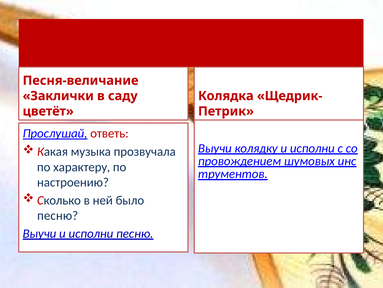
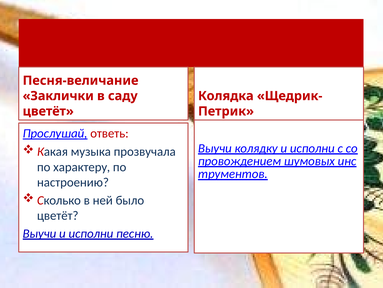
песню: песню -> цветёт (58, 215)
